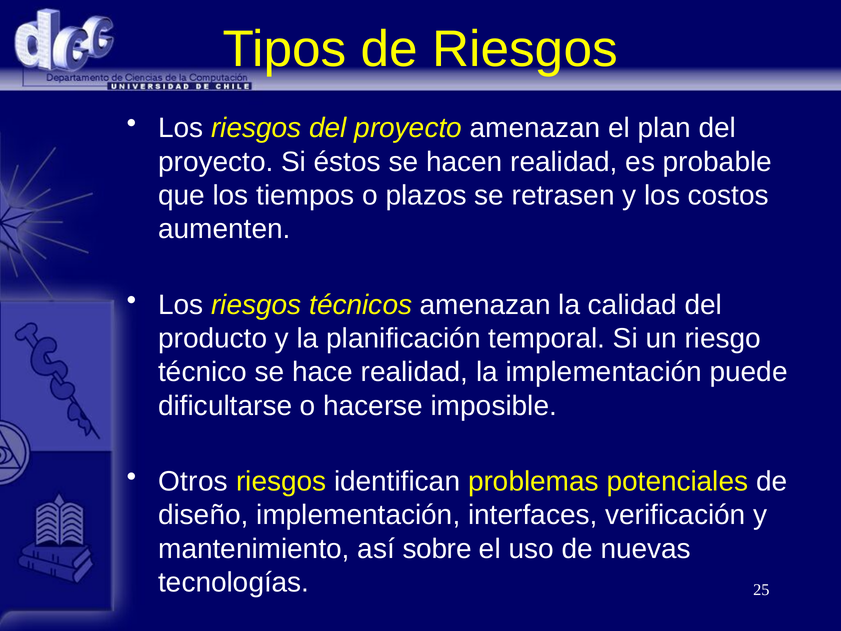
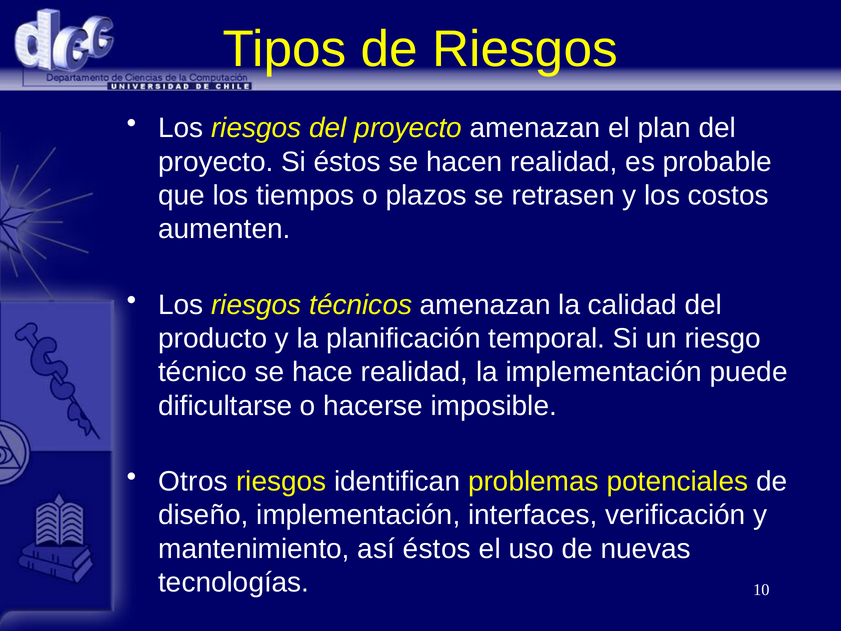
así sobre: sobre -> éstos (437, 549)
25: 25 -> 10 (761, 590)
